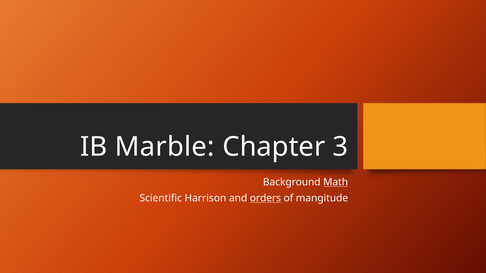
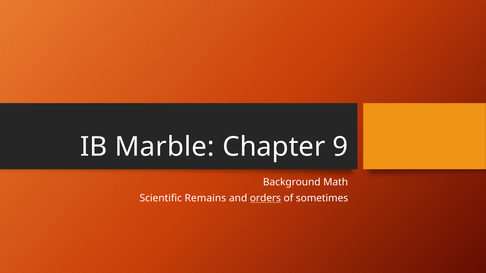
3: 3 -> 9 (340, 147)
Math underline: present -> none (336, 182)
Harrison: Harrison -> Remains (205, 198)
mangitude: mangitude -> sometimes (322, 198)
